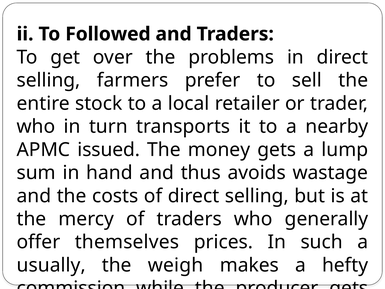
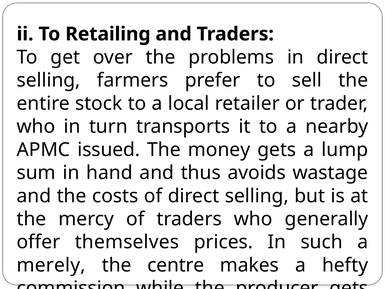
Followed: Followed -> Retailing (108, 34)
usually: usually -> merely (51, 265)
weigh: weigh -> centre (176, 265)
